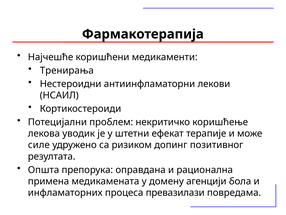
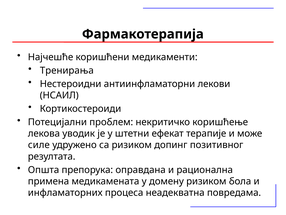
домену агенцији: агенцији -> ризиком (206, 181)
превазилази: превазилази -> неадекватна (175, 192)
